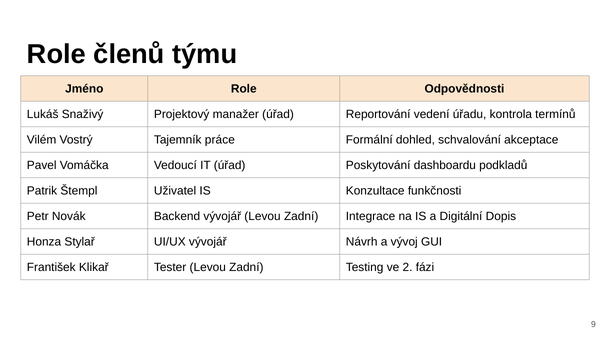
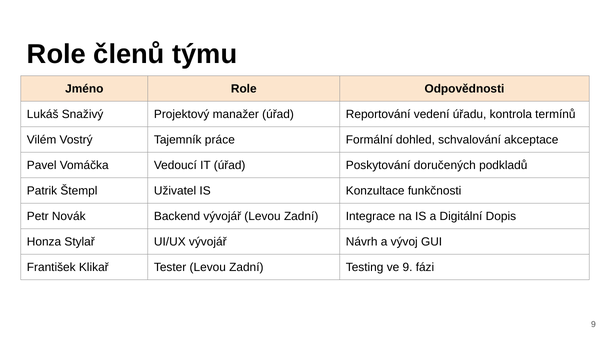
dashboardu: dashboardu -> doručených (445, 165)
ve 2: 2 -> 9 (408, 267)
